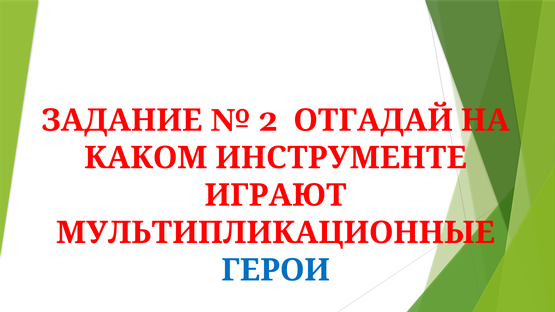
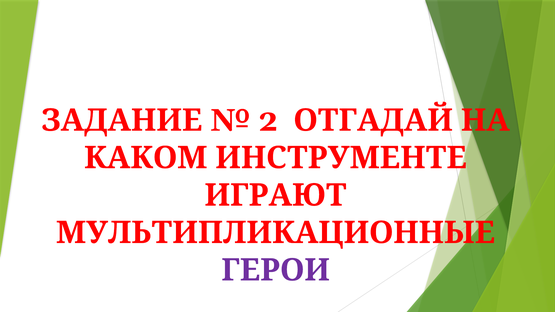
ГЕРОИ colour: blue -> purple (276, 270)
